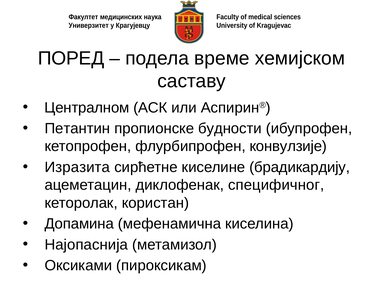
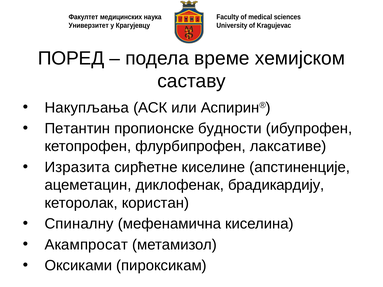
Централном: Централном -> Накупљања (87, 108)
конвулзије: конвулзије -> лаксативе (288, 146)
брадикардију: брадикардију -> апстиненције (300, 167)
специфичног: специфичног -> брадикардију (276, 185)
Допамина: Допамина -> Спиналну (79, 224)
Најопаснија: Најопаснија -> Акампросат (86, 245)
